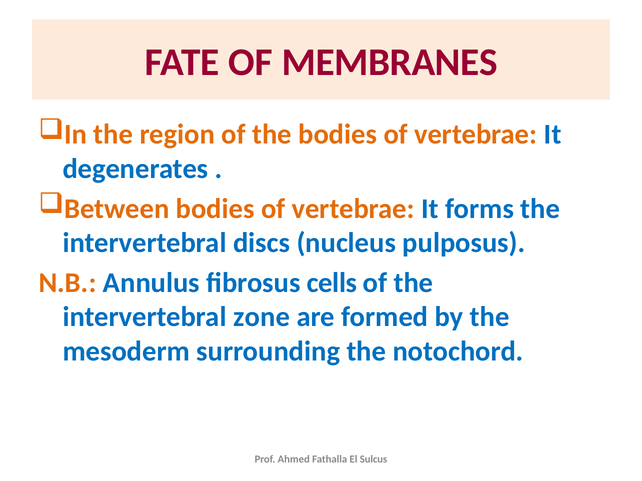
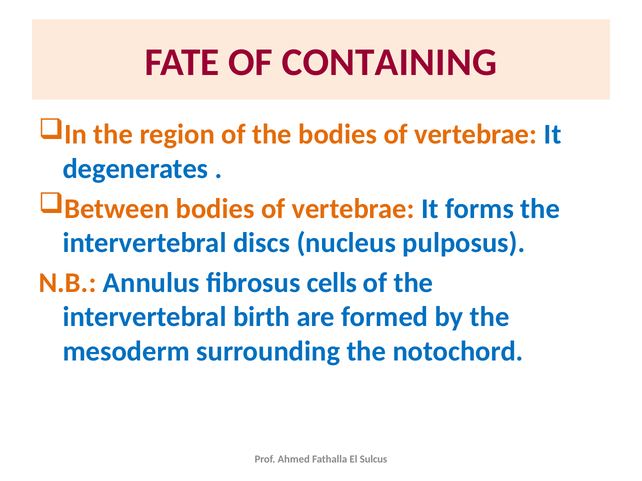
MEMBRANES: MEMBRANES -> CONTAINING (389, 62)
zone: zone -> birth (262, 317)
